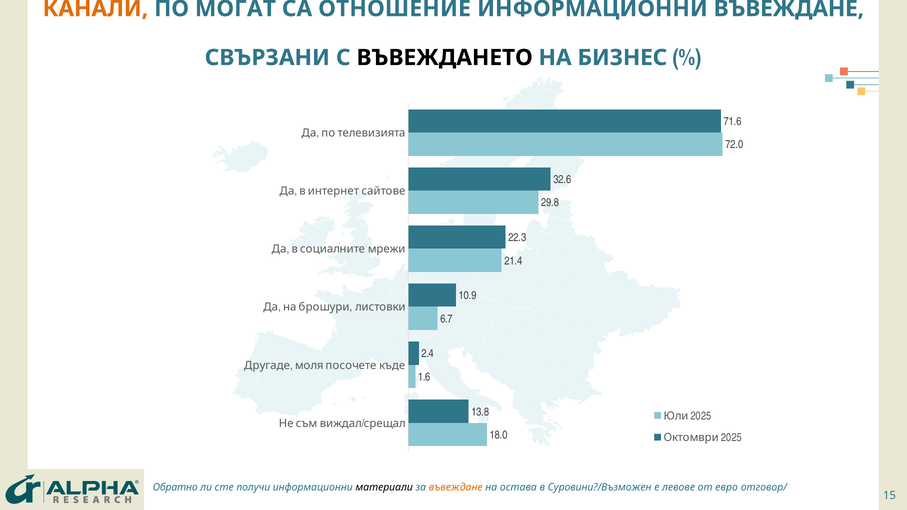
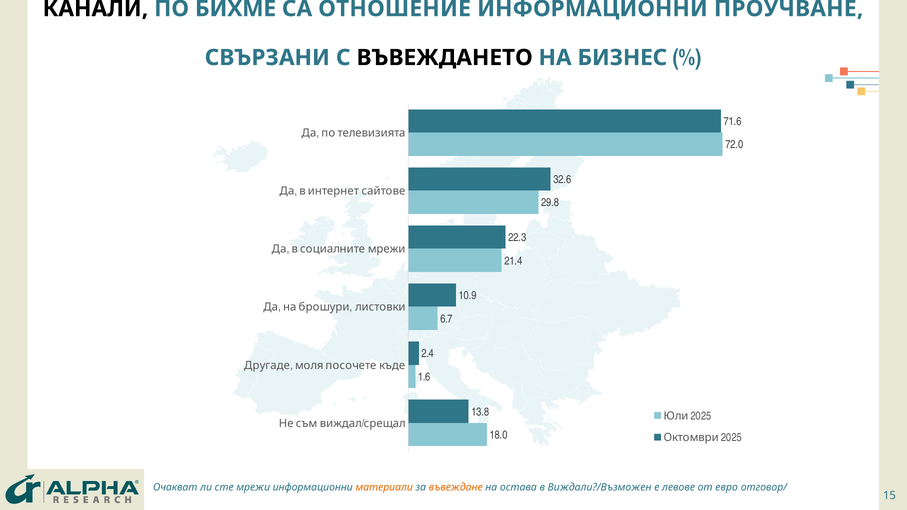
КАНАЛИ colour: orange -> black (95, 9)
МОГАТ: МОГАТ -> БИХМЕ (236, 9)
ИНФОРМАЦИОННИ ВЪВЕЖДАНЕ: ВЪВЕЖДАНЕ -> ПРОУЧВАНЕ (789, 9)
Обратно: Обратно -> Очакват (175, 487)
сте получи: получи -> мрежи (253, 487)
материали colour: black -> orange (384, 487)
Суровини?/Възможен: Суровини?/Възможен -> Виждали?/Възможен (600, 487)
